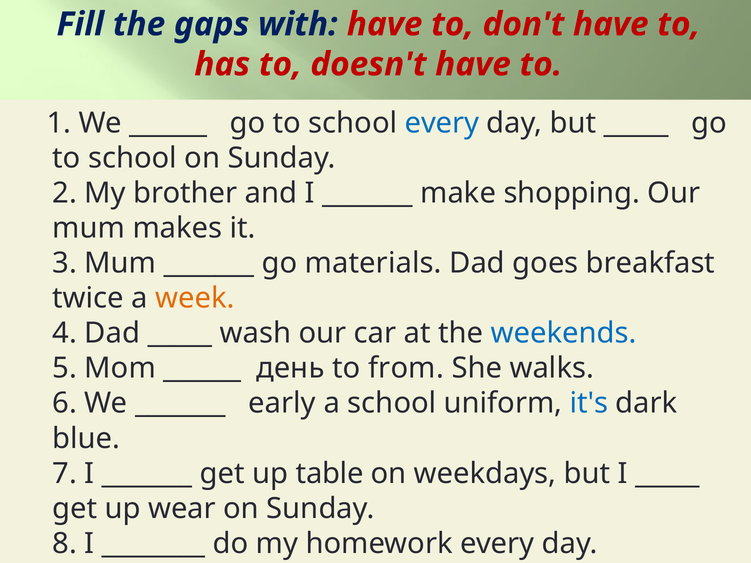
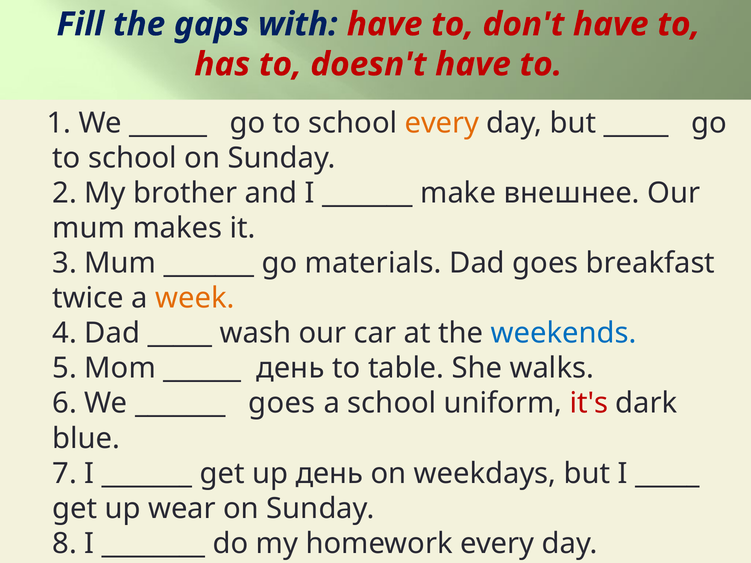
every colour: blue -> orange (442, 123)
shopping: shopping -> внешнее (572, 193)
from: from -> table (406, 368)
early: early -> goes (282, 404)
it's colour: blue -> red (589, 404)
up table: table -> день (330, 474)
